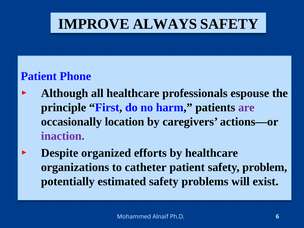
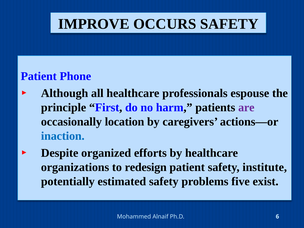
ALWAYS: ALWAYS -> OCCURS (165, 24)
inaction colour: purple -> blue (63, 136)
catheter: catheter -> redesign (146, 167)
problem: problem -> institute (265, 167)
will: will -> five (241, 181)
